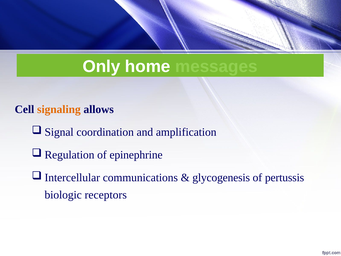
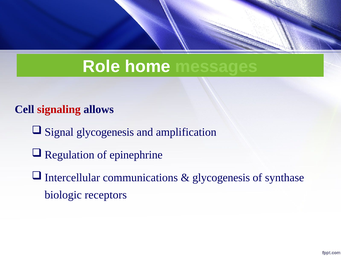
Only: Only -> Role (101, 66)
signaling colour: orange -> red (59, 109)
coordination: coordination -> glycogenesis (105, 132)
pertussis: pertussis -> synthase (285, 178)
